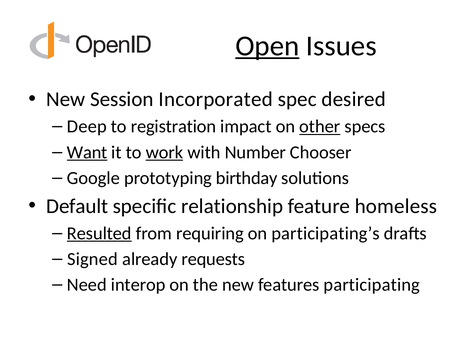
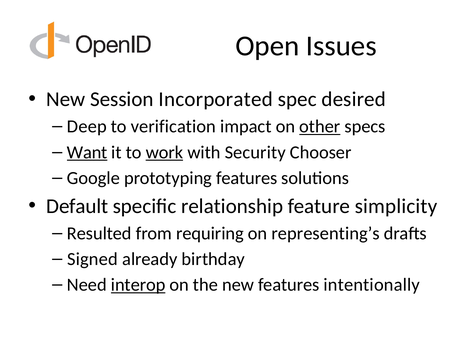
Open underline: present -> none (267, 46)
registration: registration -> verification (173, 127)
Number: Number -> Security (255, 152)
prototyping birthday: birthday -> features (247, 178)
homeless: homeless -> simplicity (396, 206)
Resulted underline: present -> none (99, 234)
participating’s: participating’s -> representing’s (326, 234)
requests: requests -> birthday (213, 259)
interop underline: none -> present (138, 285)
participating: participating -> intentionally (372, 285)
